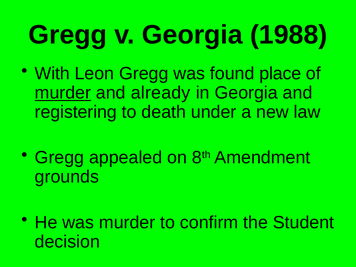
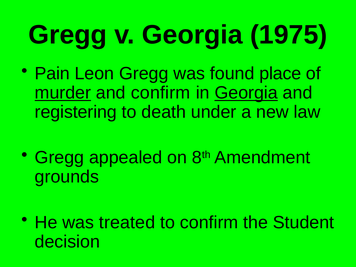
1988: 1988 -> 1975 (289, 35)
With: With -> Pain (52, 74)
and already: already -> confirm (161, 93)
Georgia underline: none -> present (246, 93)
was murder: murder -> treated (127, 222)
